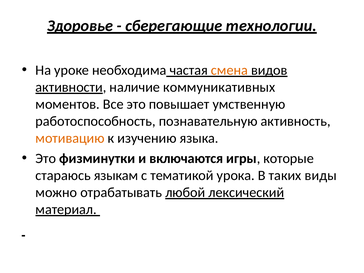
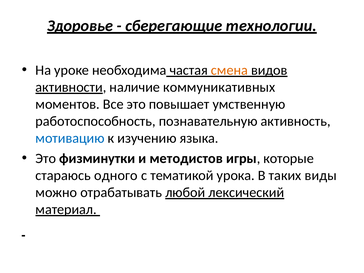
мотивацию colour: orange -> blue (70, 138)
включаются: включаются -> методистов (186, 158)
языкам: языкам -> одного (116, 175)
